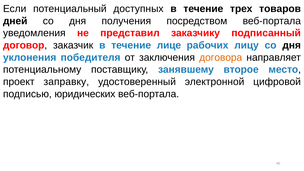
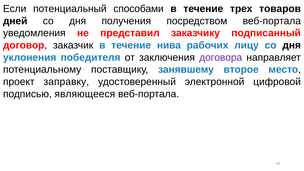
доступных: доступных -> способами (139, 9)
лице: лице -> нива (169, 45)
договора colour: orange -> purple (221, 57)
юридических: юридических -> являющееся (85, 94)
